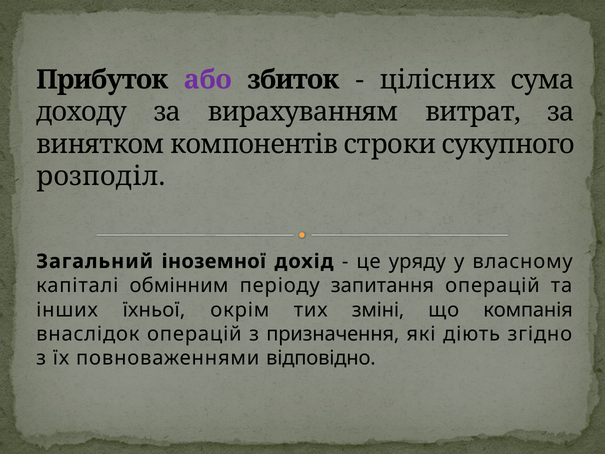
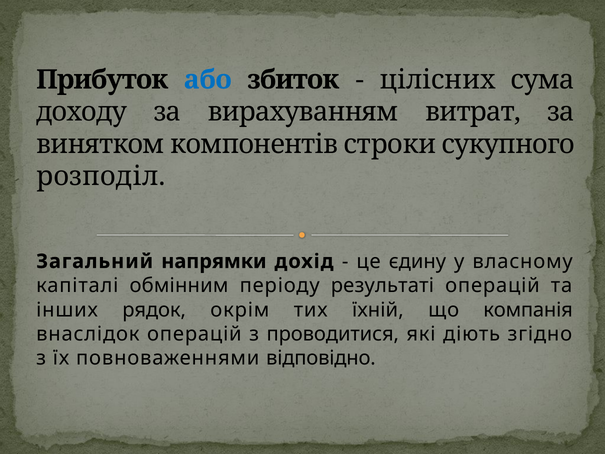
або colour: purple -> blue (208, 80)
іноземної: іноземної -> напрямки (214, 261)
уряду: уряду -> єдину (417, 261)
запитання: запитання -> результаті (382, 285)
їхньої: їхньої -> рядок (154, 310)
зміні: зміні -> їхній (378, 310)
призначення: призначення -> проводитися (333, 334)
